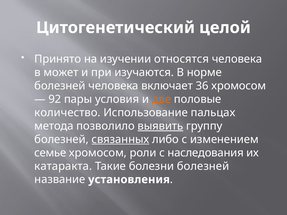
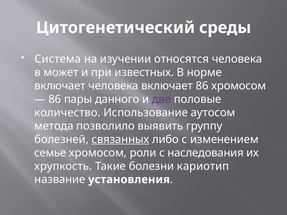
целой: целой -> среды (225, 28)
Принято: Принято -> Система (58, 59)
изучаются: изучаются -> известных (144, 73)
болезней: болезней -> включает (60, 86)
включает 36: 36 -> 86 (202, 86)
92: 92 -> 86 (55, 99)
условия: условия -> данного (117, 99)
две colour: orange -> purple (161, 99)
пальцах: пальцах -> аутосом (213, 113)
выявить underline: present -> none (160, 126)
катаракта: катаракта -> хрупкость (63, 166)
болезни болезней: болезней -> кариотип (203, 166)
